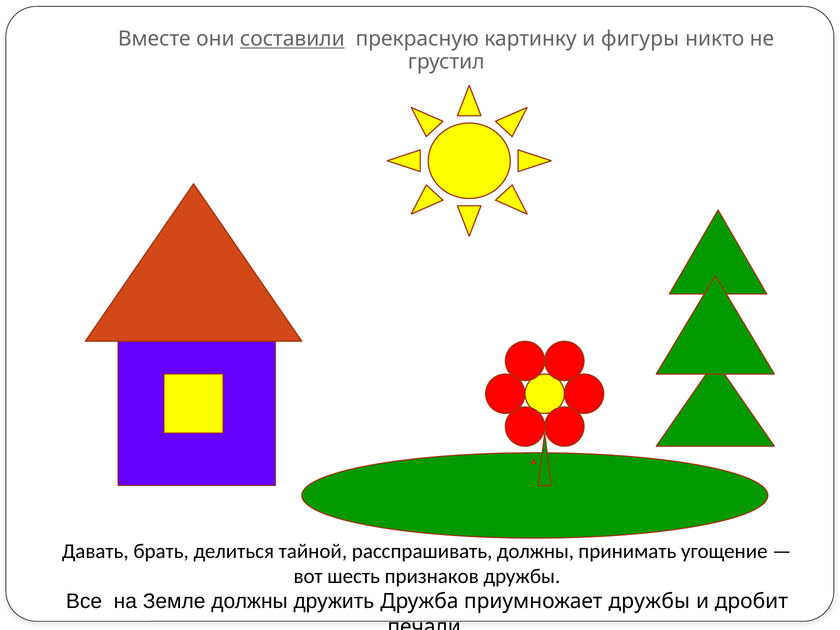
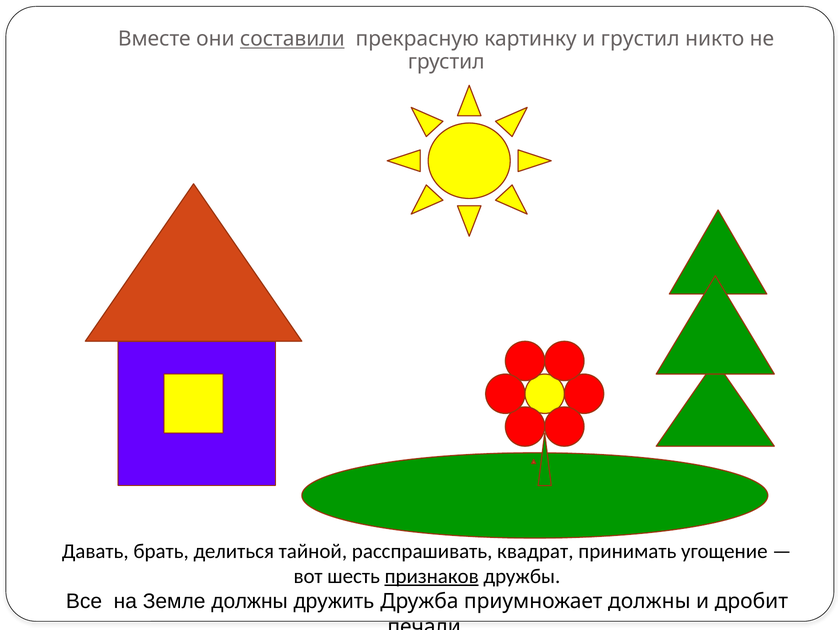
и фигуры: фигуры -> грустил (640, 39)
расспрашивать должны: должны -> квадрат (535, 551)
признаков underline: none -> present (432, 576)
приумножает дружбы: дружбы -> должны (649, 602)
